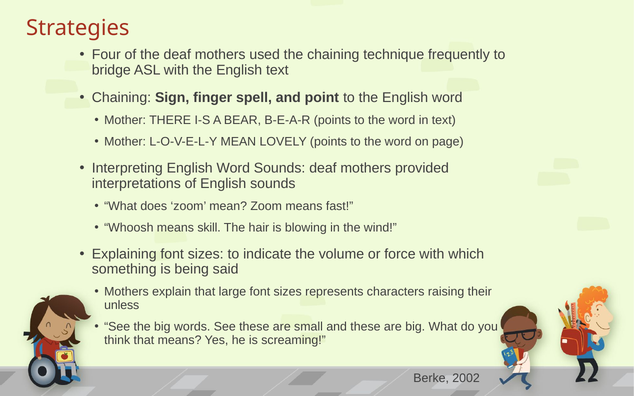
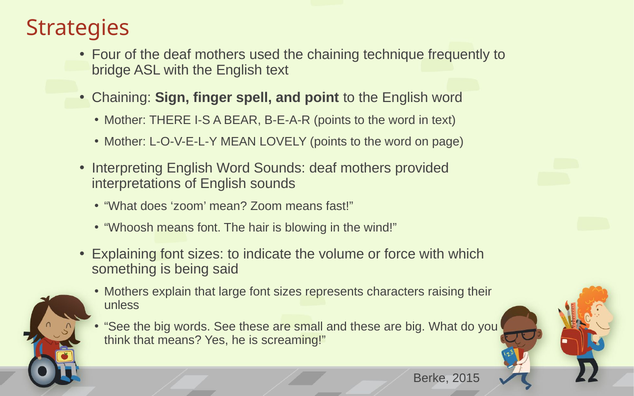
means skill: skill -> font (209, 228)
2002: 2002 -> 2015 (466, 379)
